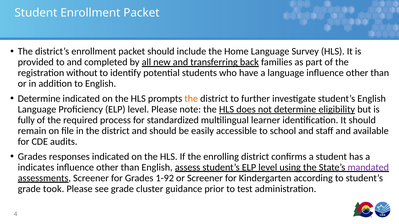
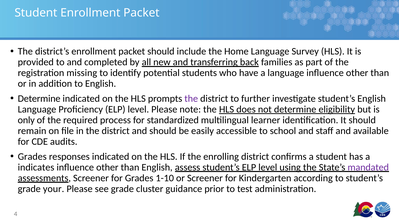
without: without -> missing (82, 73)
the colour: orange -> purple (191, 99)
fully: fully -> only (26, 120)
1-92: 1-92 -> 1-10 (165, 178)
took: took -> your (54, 189)
